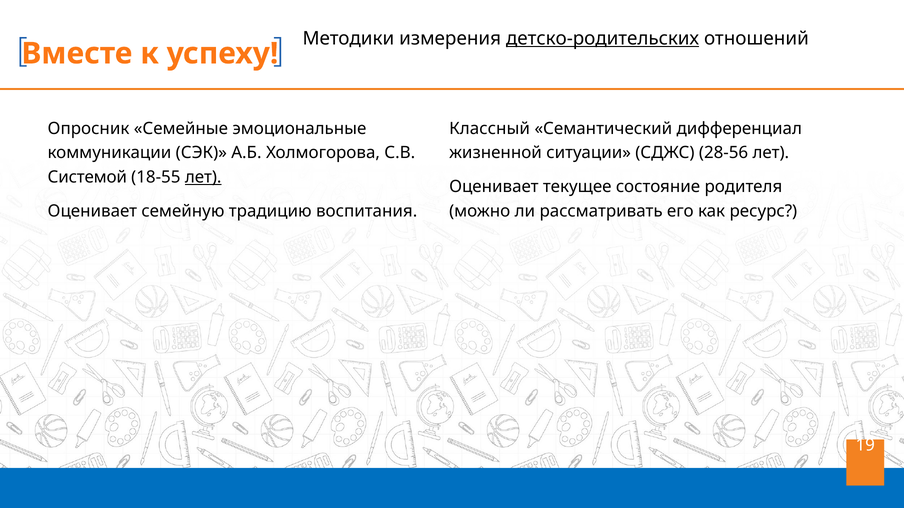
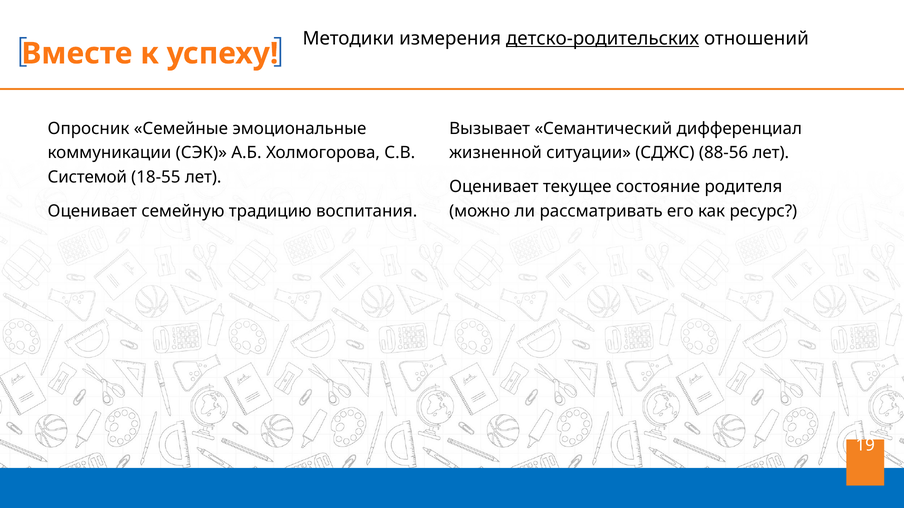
Классный: Классный -> Вызывает (490, 129)
28-56: 28-56 -> 88-56 (724, 153)
лет underline: present -> none (203, 177)
